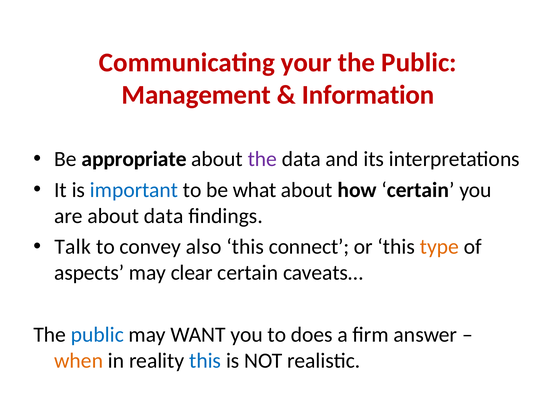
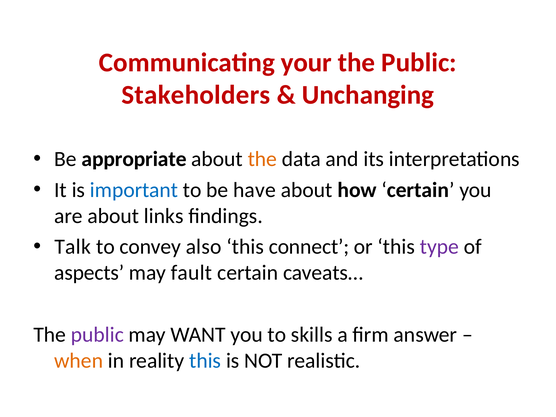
Management: Management -> Stakeholders (196, 95)
Information: Information -> Unchanging (368, 95)
the colour: purple -> orange (262, 159)
what: what -> have (254, 190)
about data: data -> links (164, 216)
type colour: orange -> purple (439, 247)
clear: clear -> fault (191, 273)
public colour: blue -> purple (97, 335)
does: does -> skills (312, 335)
